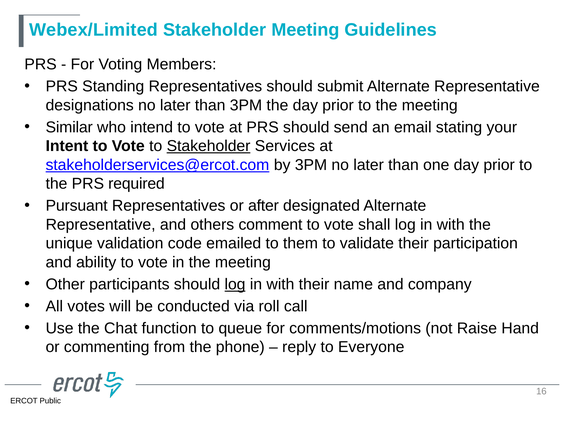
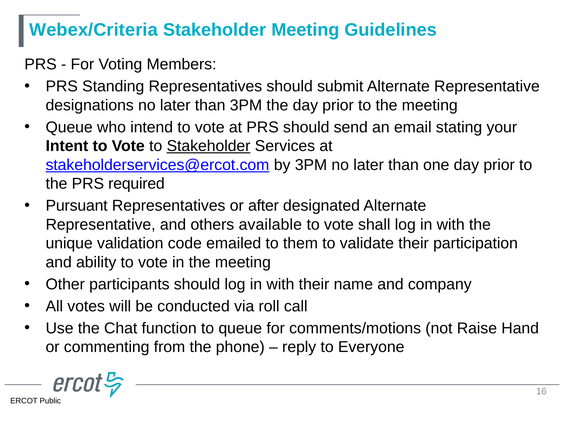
Webex/Limited: Webex/Limited -> Webex/Criteria (94, 30)
Similar: Similar -> Queue (69, 127)
comment: comment -> available (270, 224)
log underline: present -> none (235, 284)
